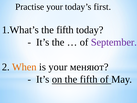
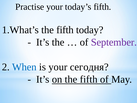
today’s first: first -> fifth (102, 7)
When colour: orange -> blue (24, 67)
меняют: меняют -> сегодня (89, 67)
